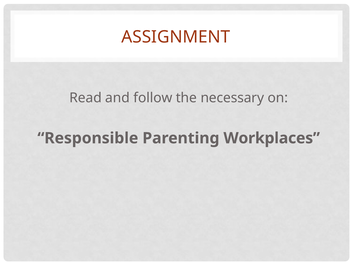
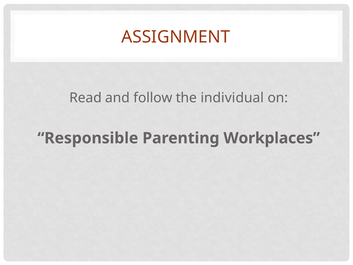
necessary: necessary -> individual (232, 98)
